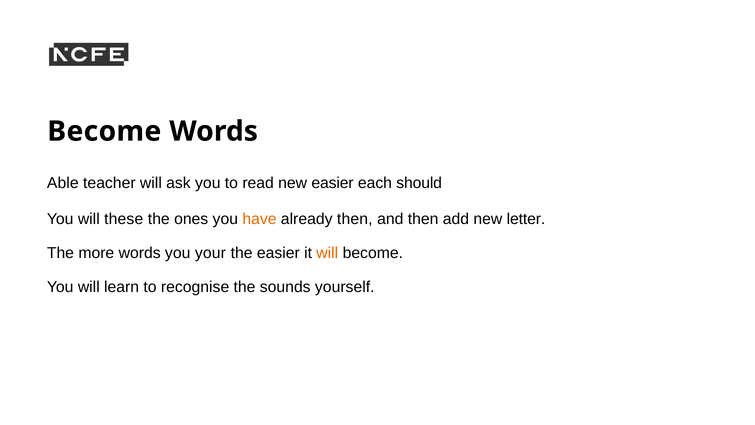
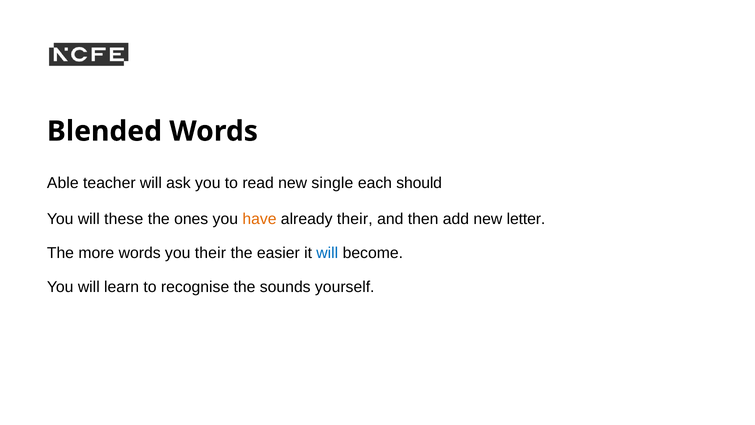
Become: Become -> Blended (104, 131)
new easier: easier -> single (332, 183)
already then: then -> their (355, 219)
you your: your -> their (210, 253)
will colour: orange -> blue (327, 253)
